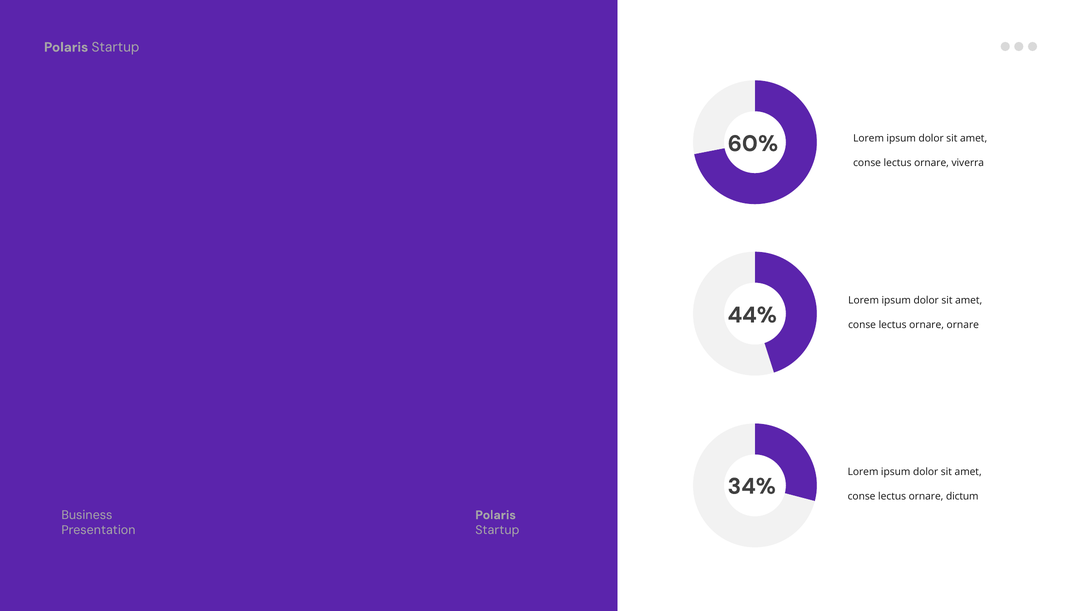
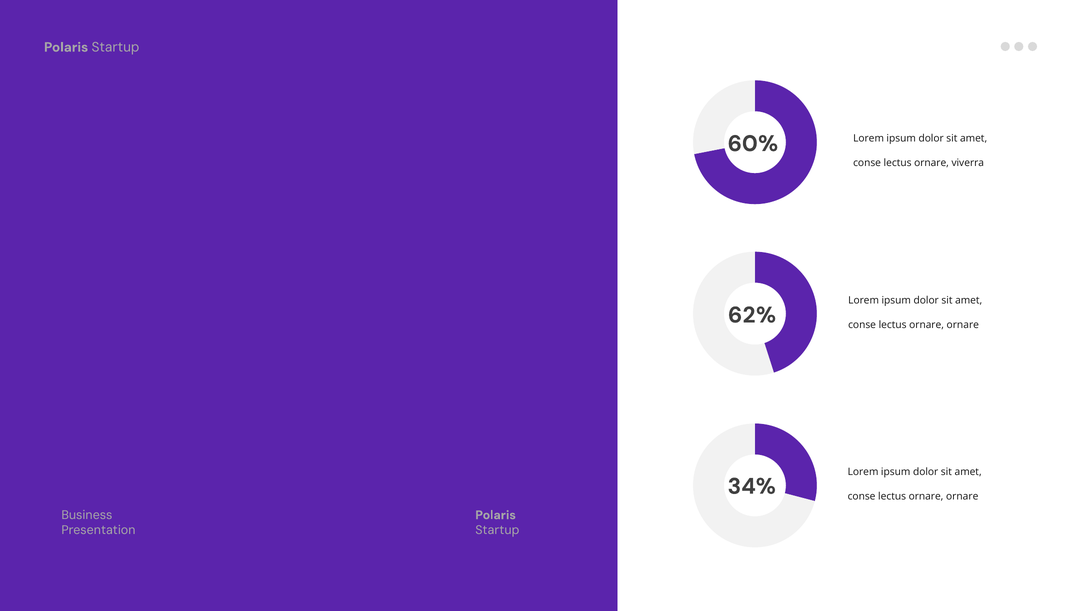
44%: 44% -> 62% (752, 315)
dictum: dictum -> ornare (962, 496)
